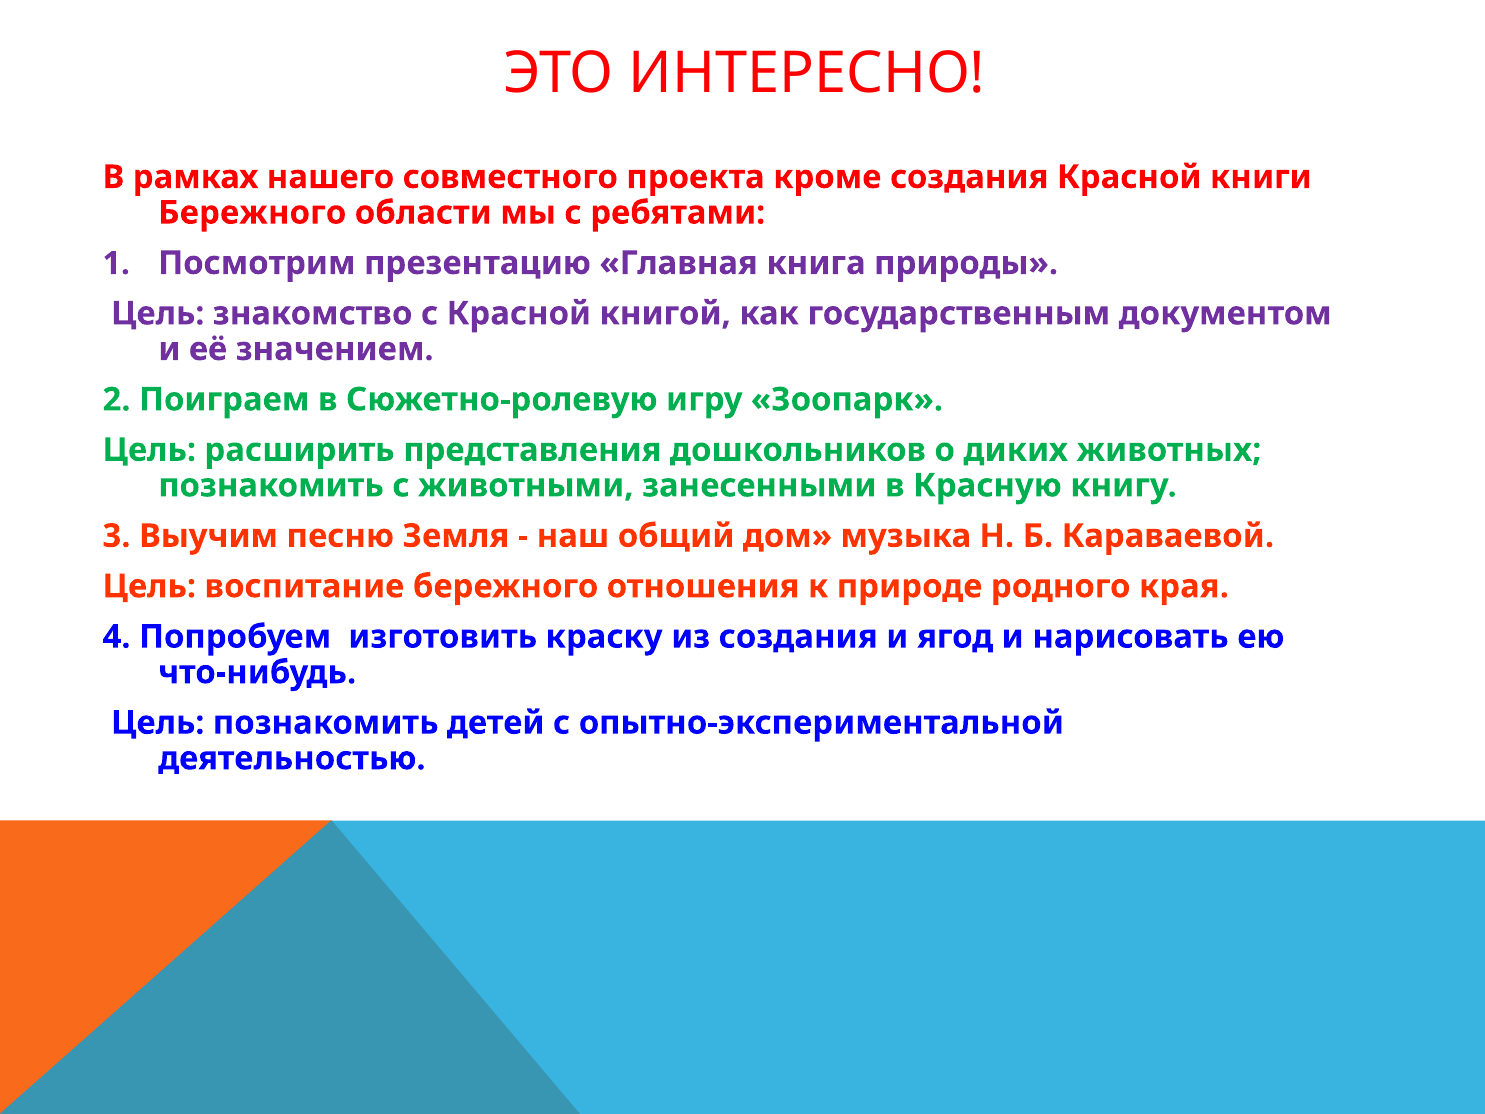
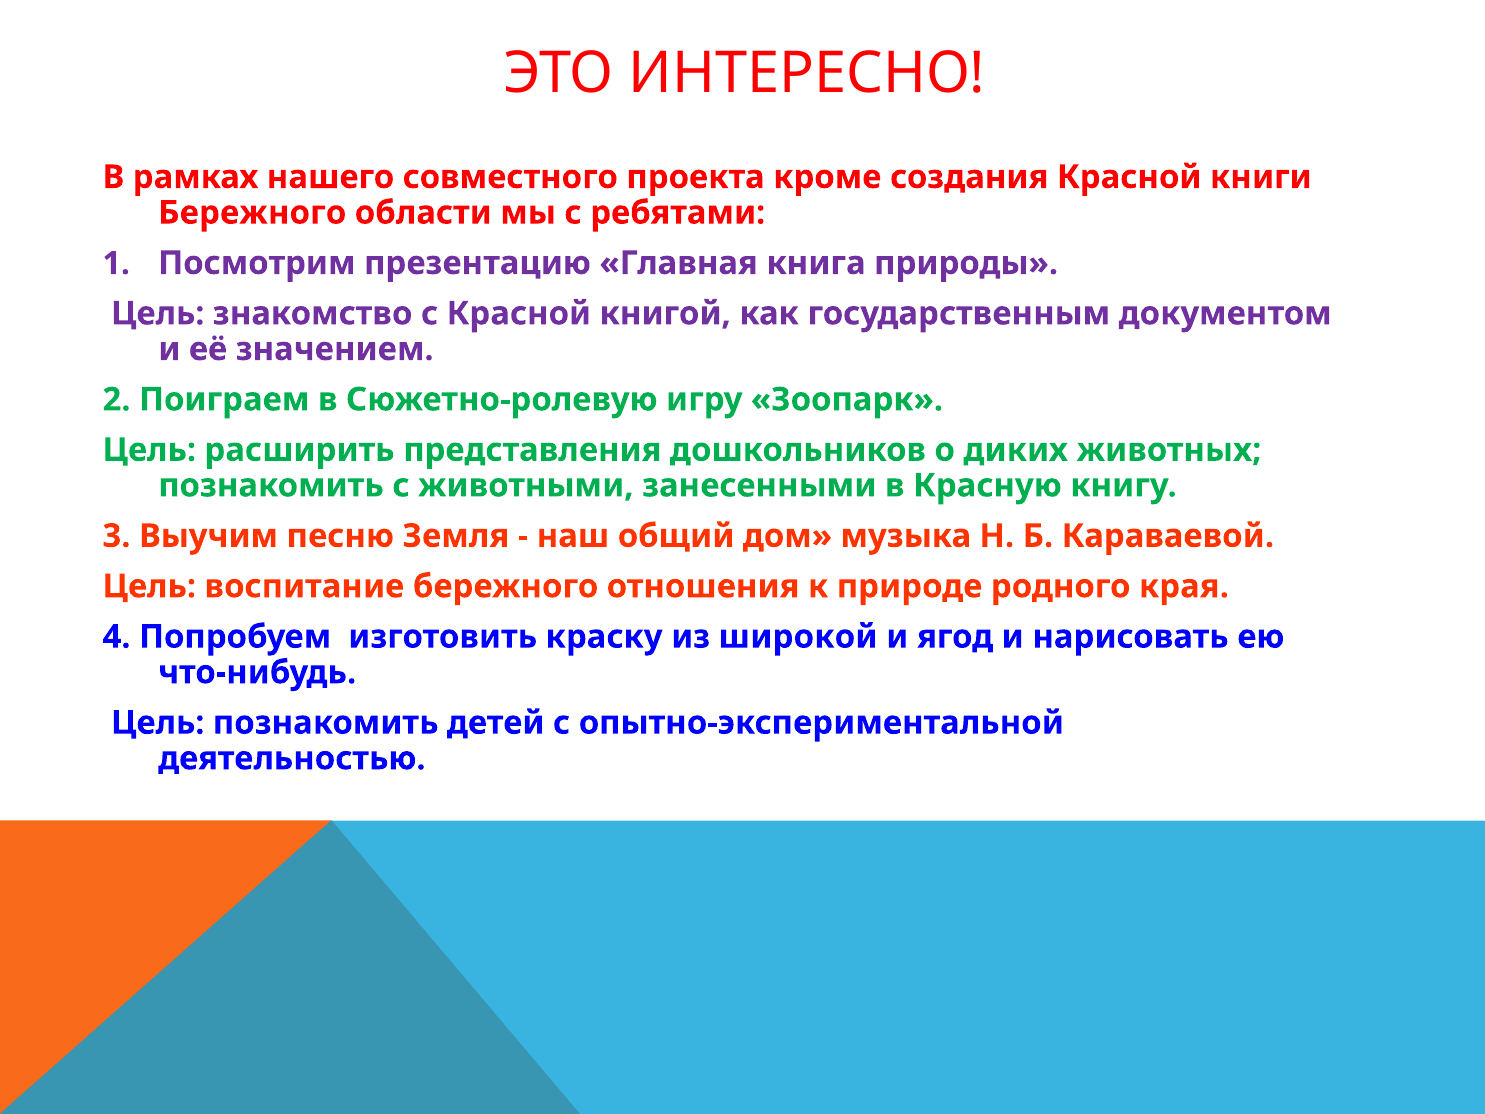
из создания: создания -> широкой (798, 637)
